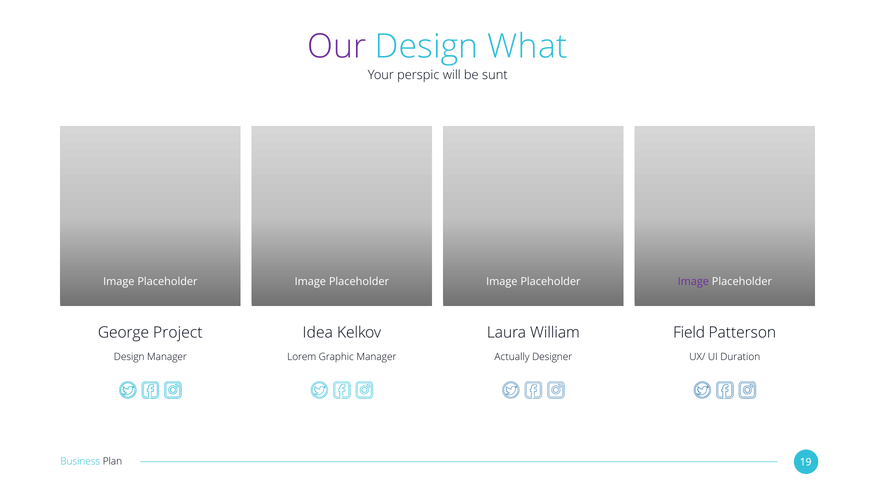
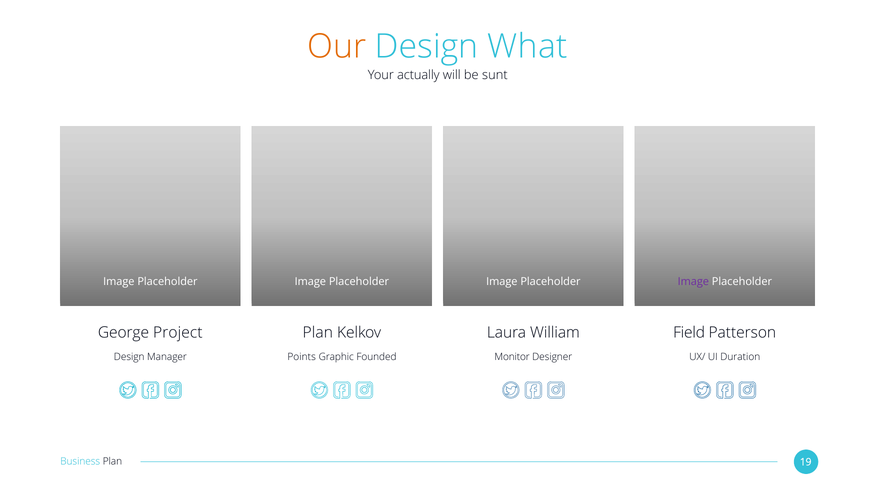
Our colour: purple -> orange (337, 46)
perspic: perspic -> actually (418, 75)
Idea: Idea -> Plan (318, 332)
Lorem: Lorem -> Points (302, 357)
Graphic Manager: Manager -> Founded (376, 357)
Actually: Actually -> Monitor (512, 357)
